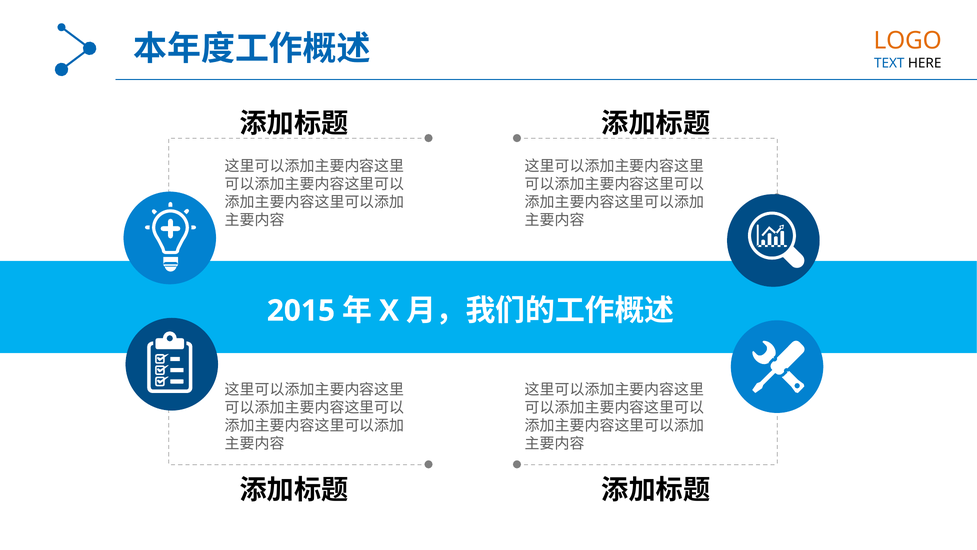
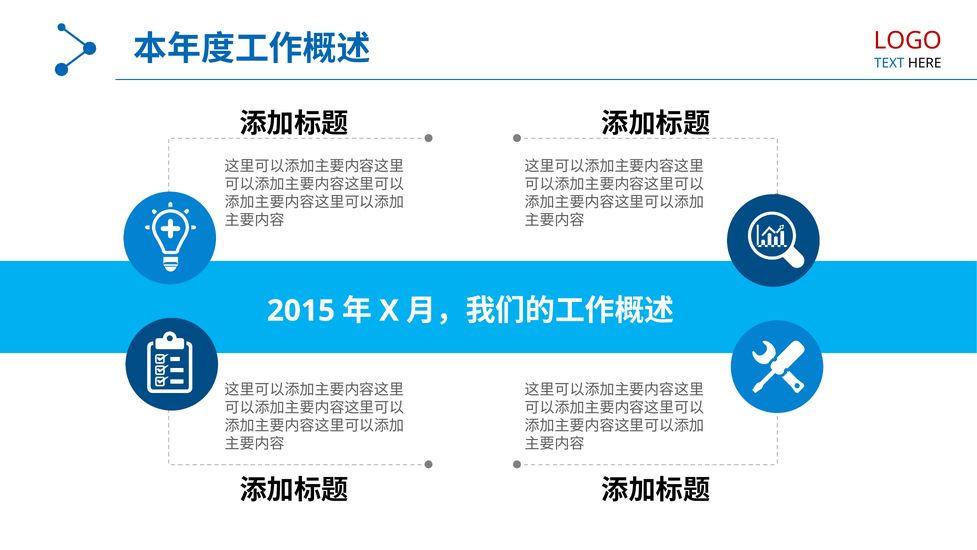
LOGO colour: orange -> red (908, 41)
